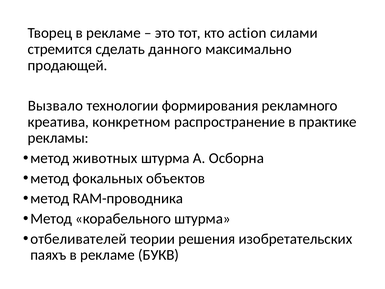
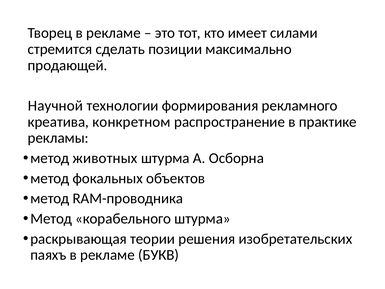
action: action -> имеет (247, 33)
данного: данного -> позиции (175, 49)
Вызвало: Вызвало -> Научной (55, 106)
отбеливателей: отбеливателей -> раскрывающая (79, 239)
